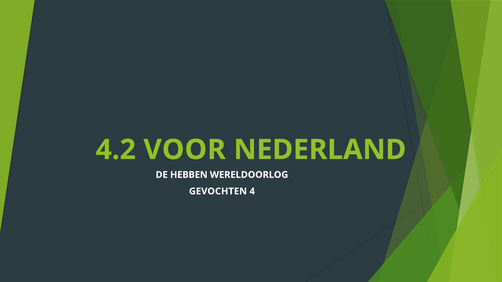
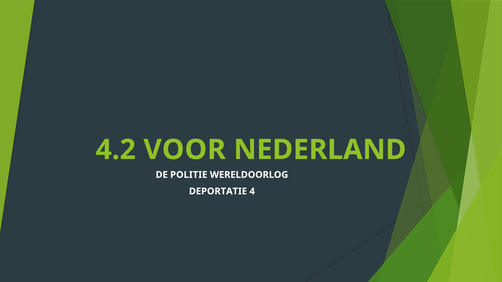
HEBBEN: HEBBEN -> POLITIE (189, 175)
GEVOCHTEN: GEVOCHTEN -> DEPORTATIE (218, 192)
